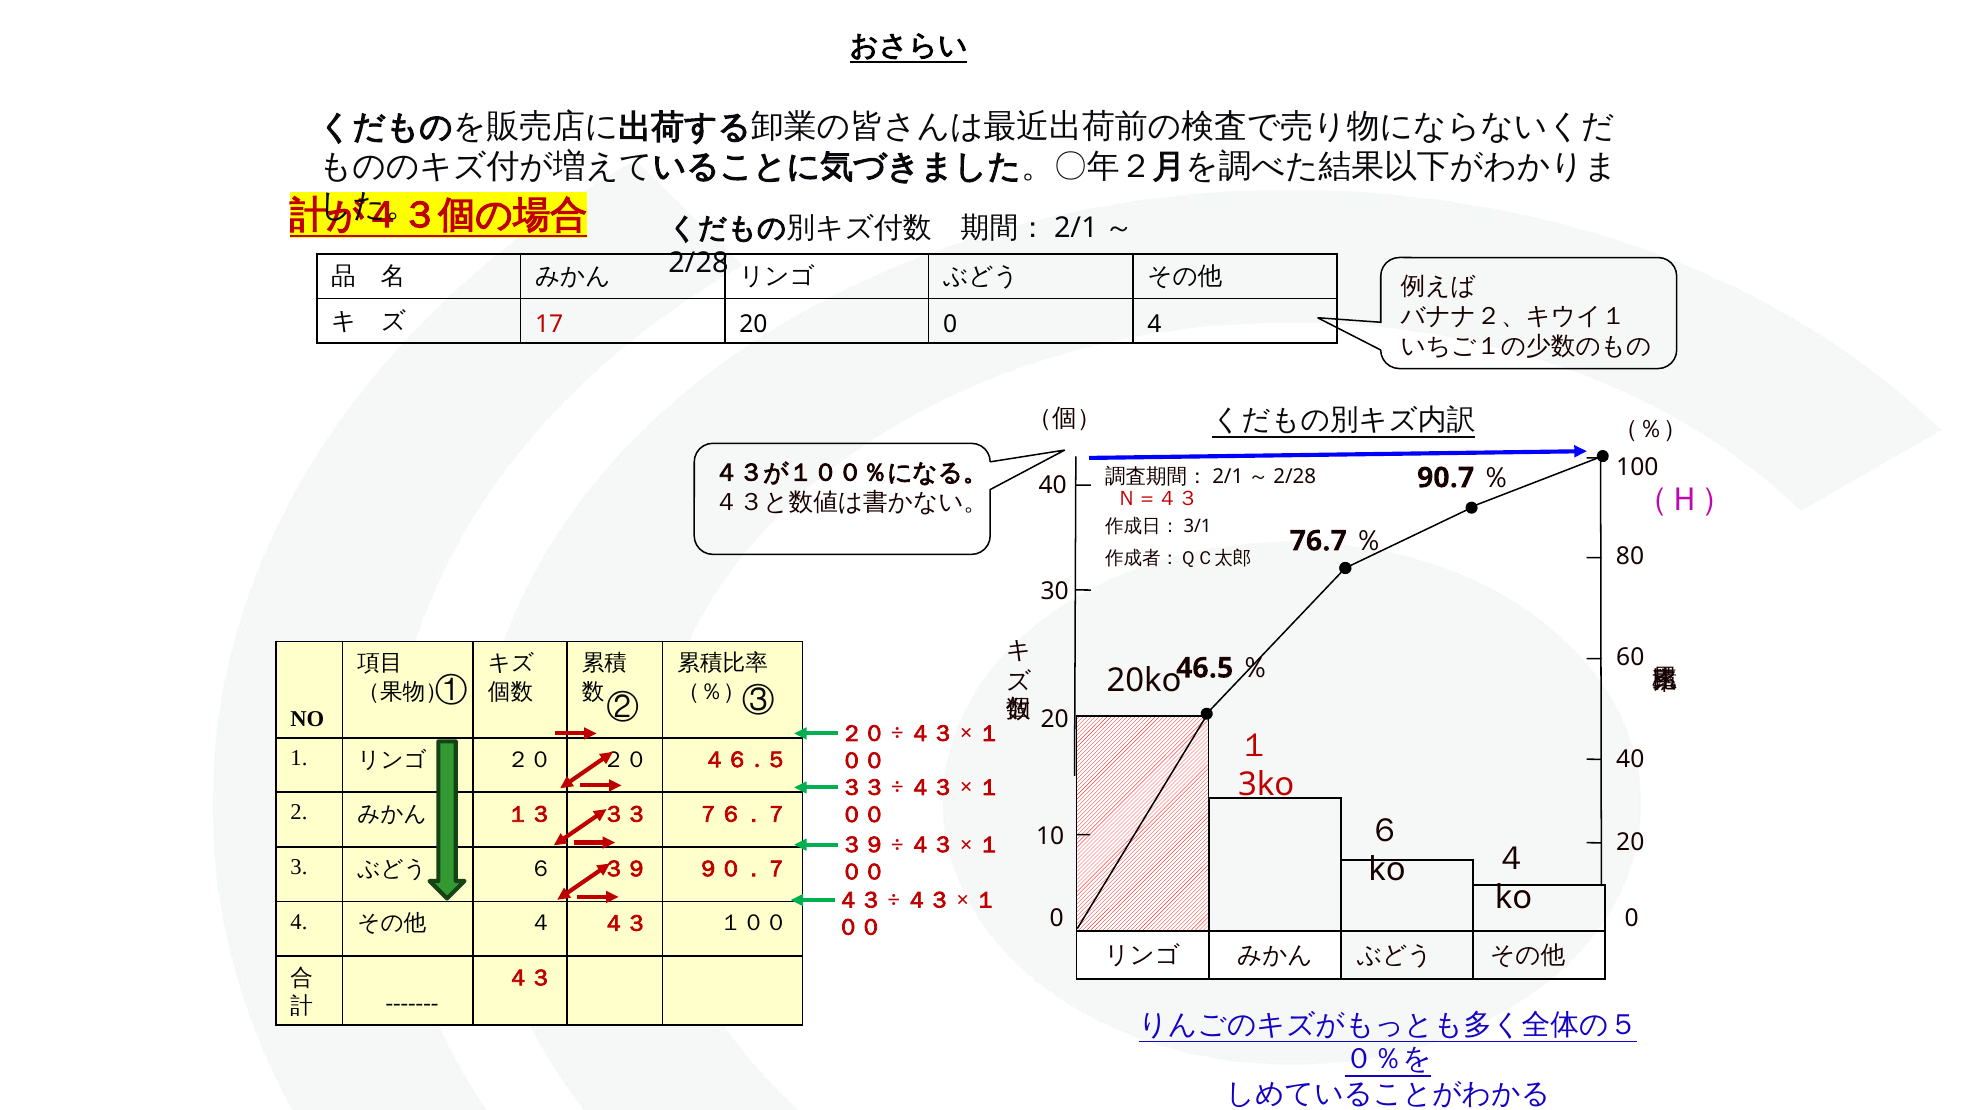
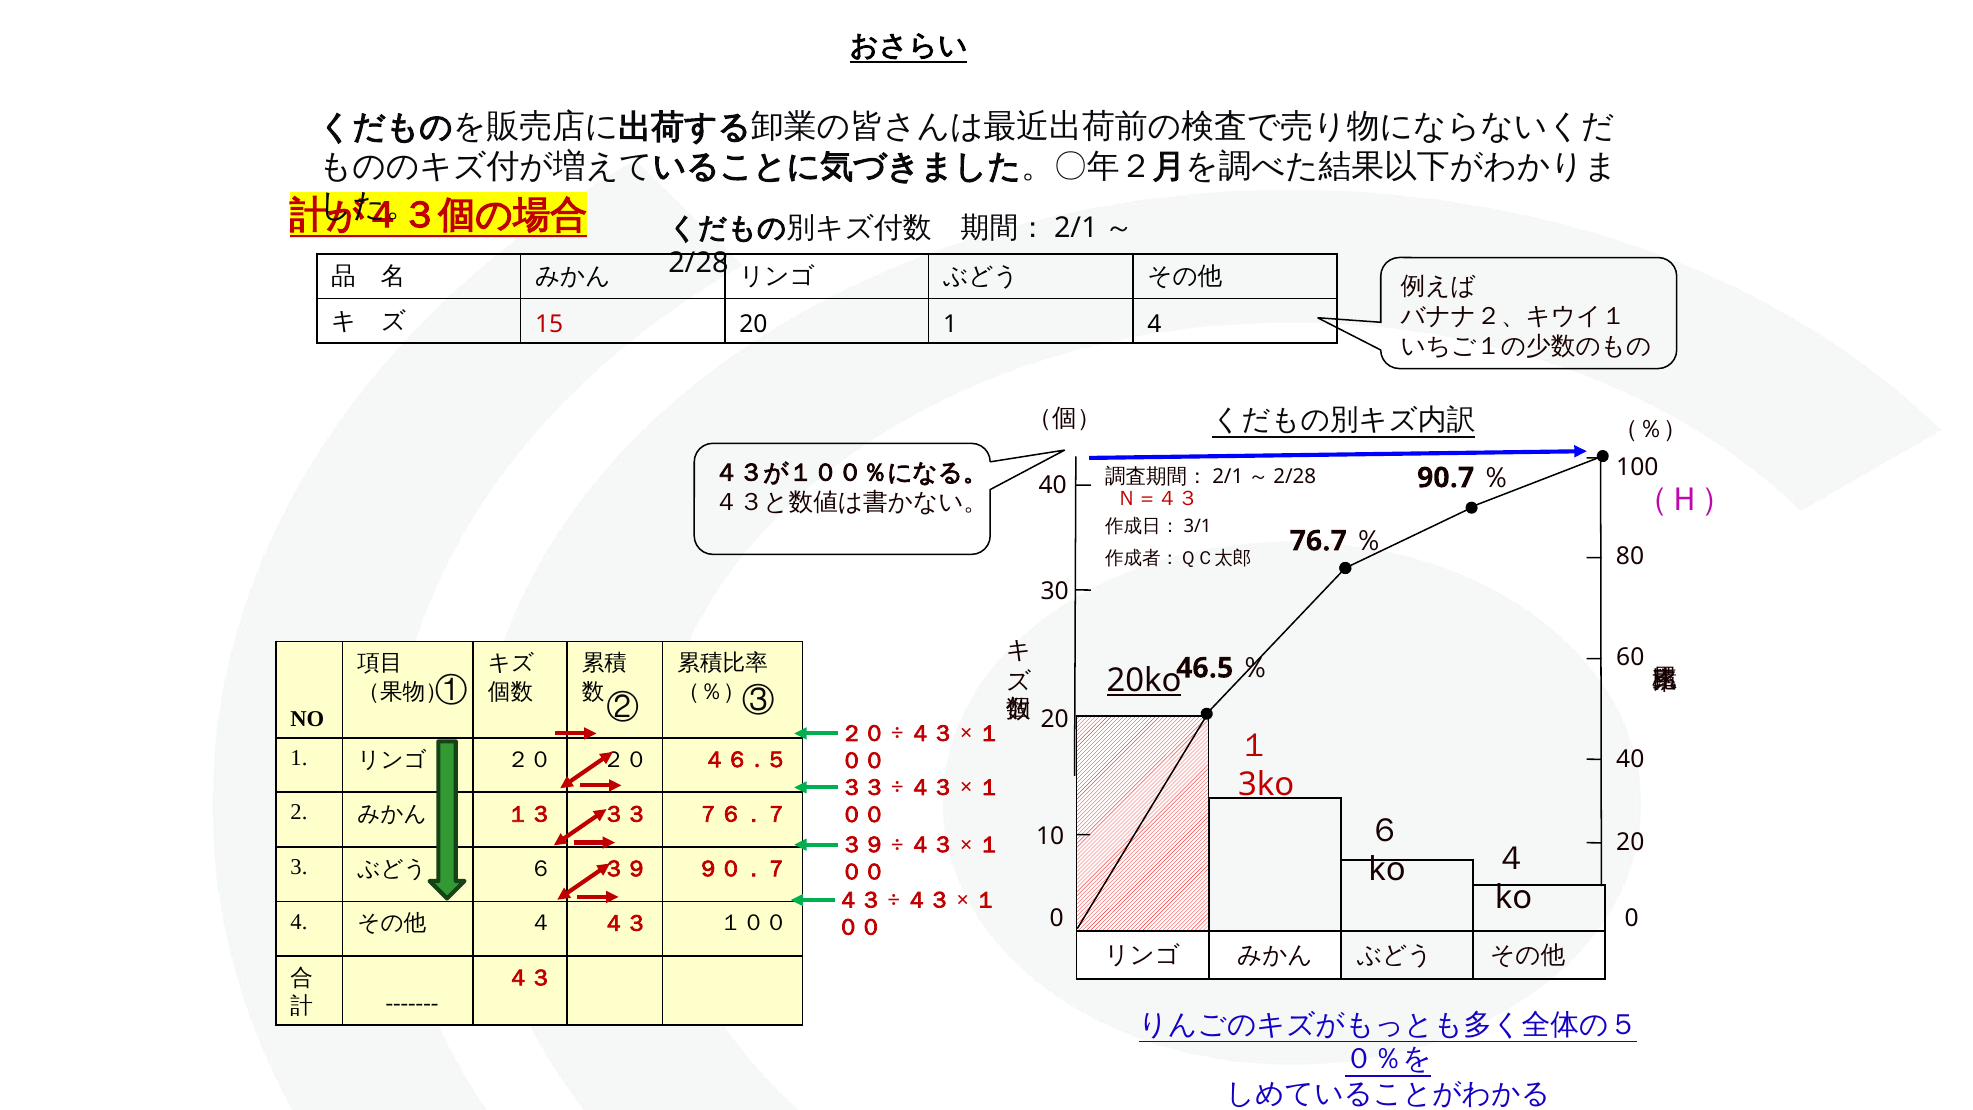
17: 17 -> 15 (549, 324)
20 0: 0 -> 1 (950, 324)
20ko underline: none -> present (1144, 681)
